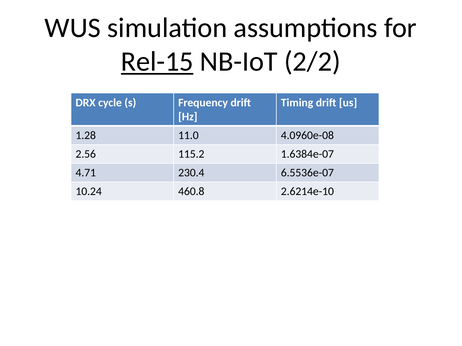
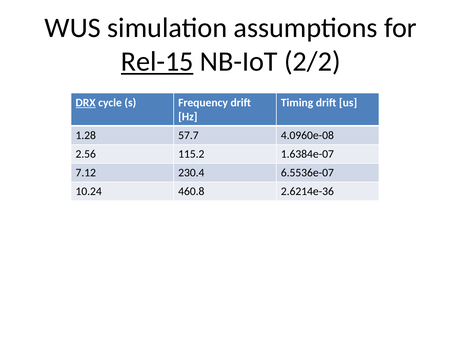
DRX underline: none -> present (86, 103)
11.0: 11.0 -> 57.7 (188, 136)
4.71: 4.71 -> 7.12 (86, 173)
2.6214e-10: 2.6214e-10 -> 2.6214e-36 (307, 192)
